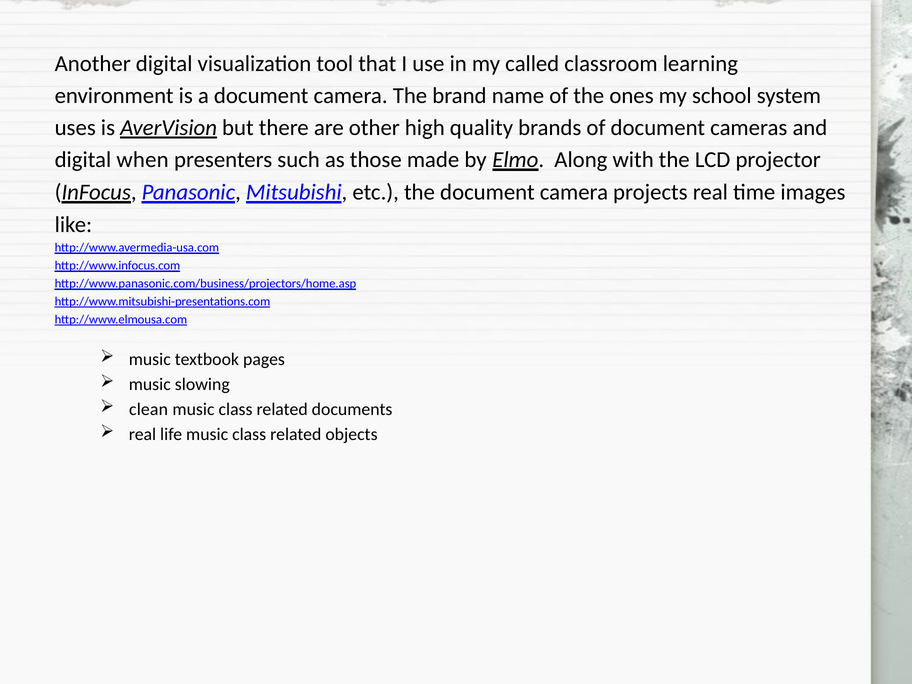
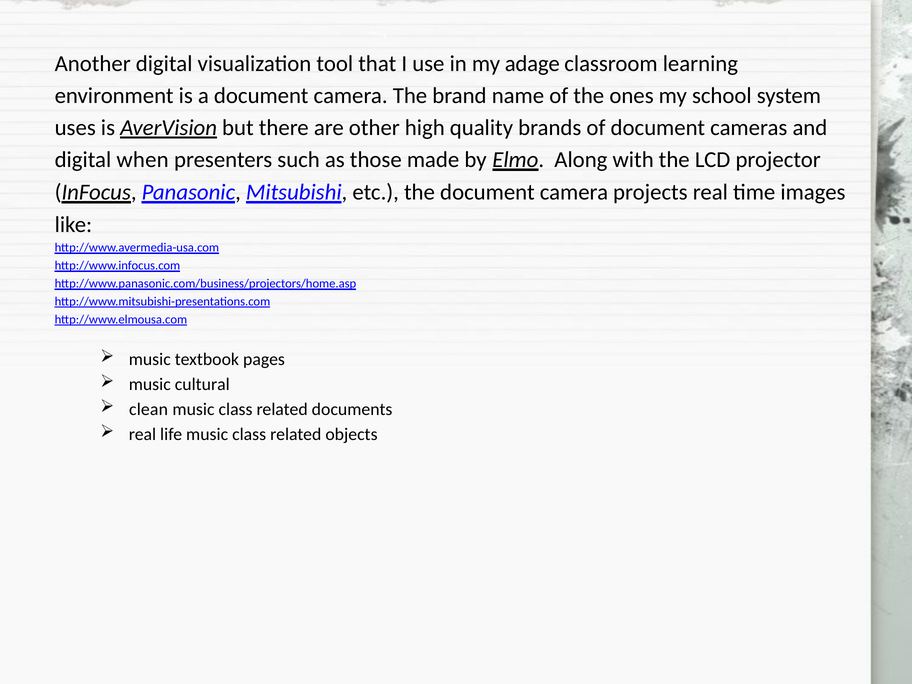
called: called -> adage (532, 64)
slowing: slowing -> cultural (202, 384)
